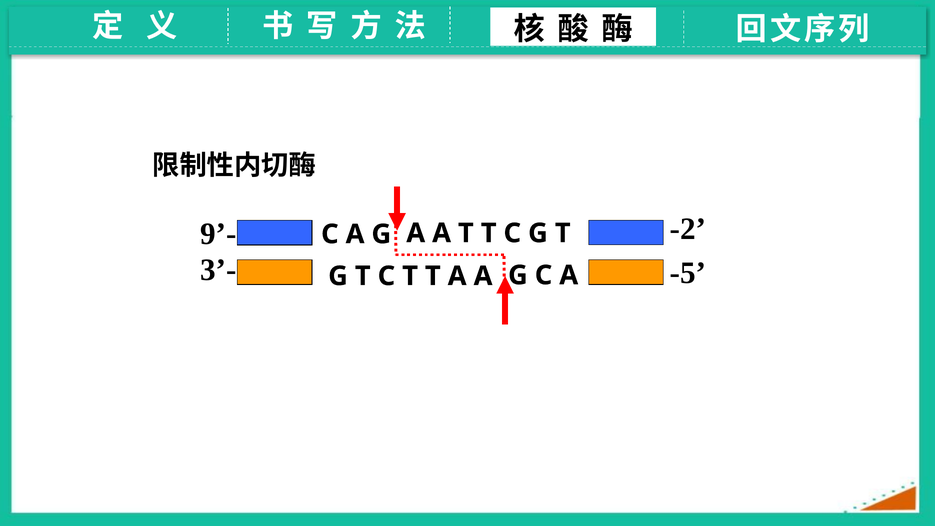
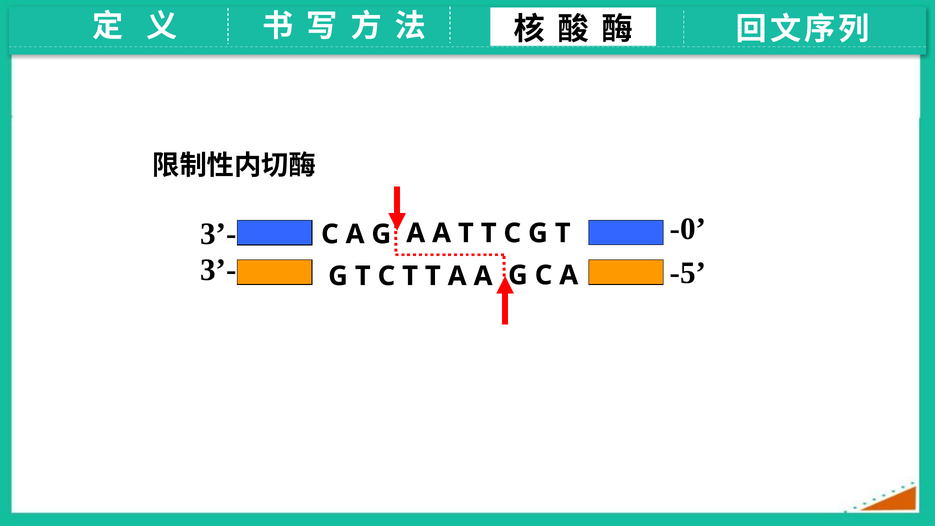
-2: -2 -> -0 (688, 229)
9’-: 9’- -> 3’- (219, 234)
